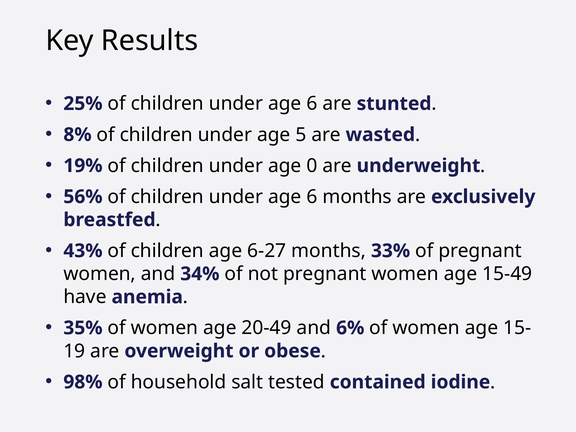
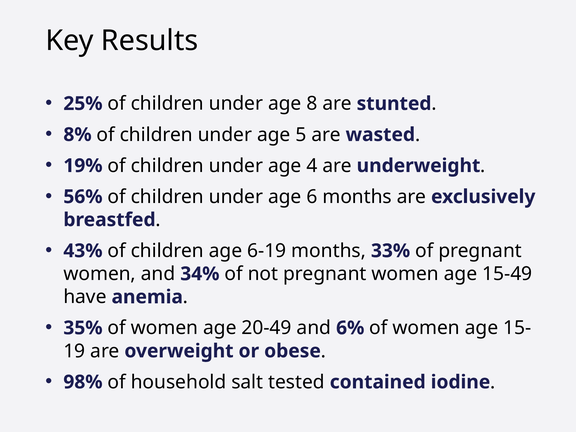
6: 6 -> 8 (312, 104)
0: 0 -> 4 (312, 166)
6-27: 6-27 -> 6-19 (267, 251)
